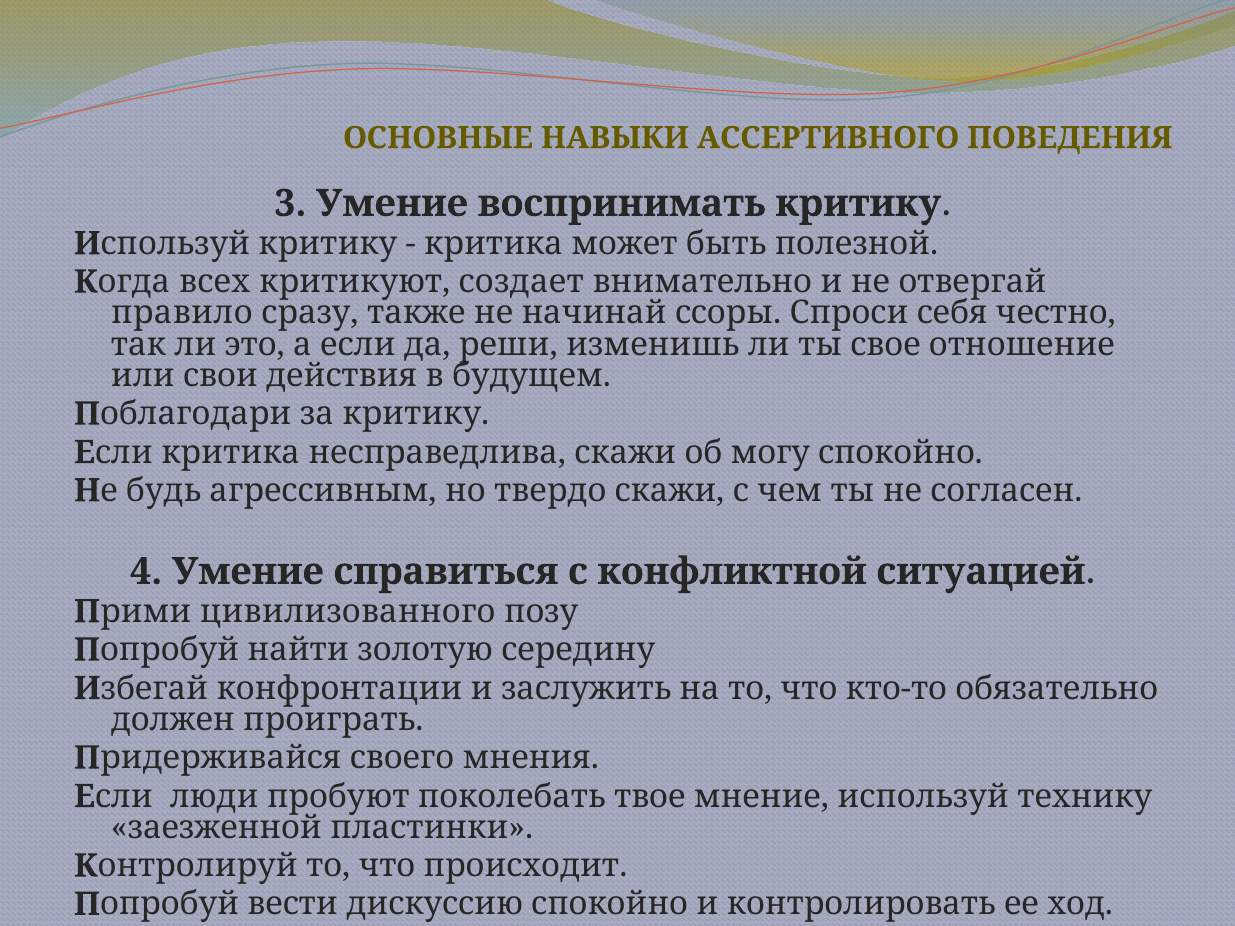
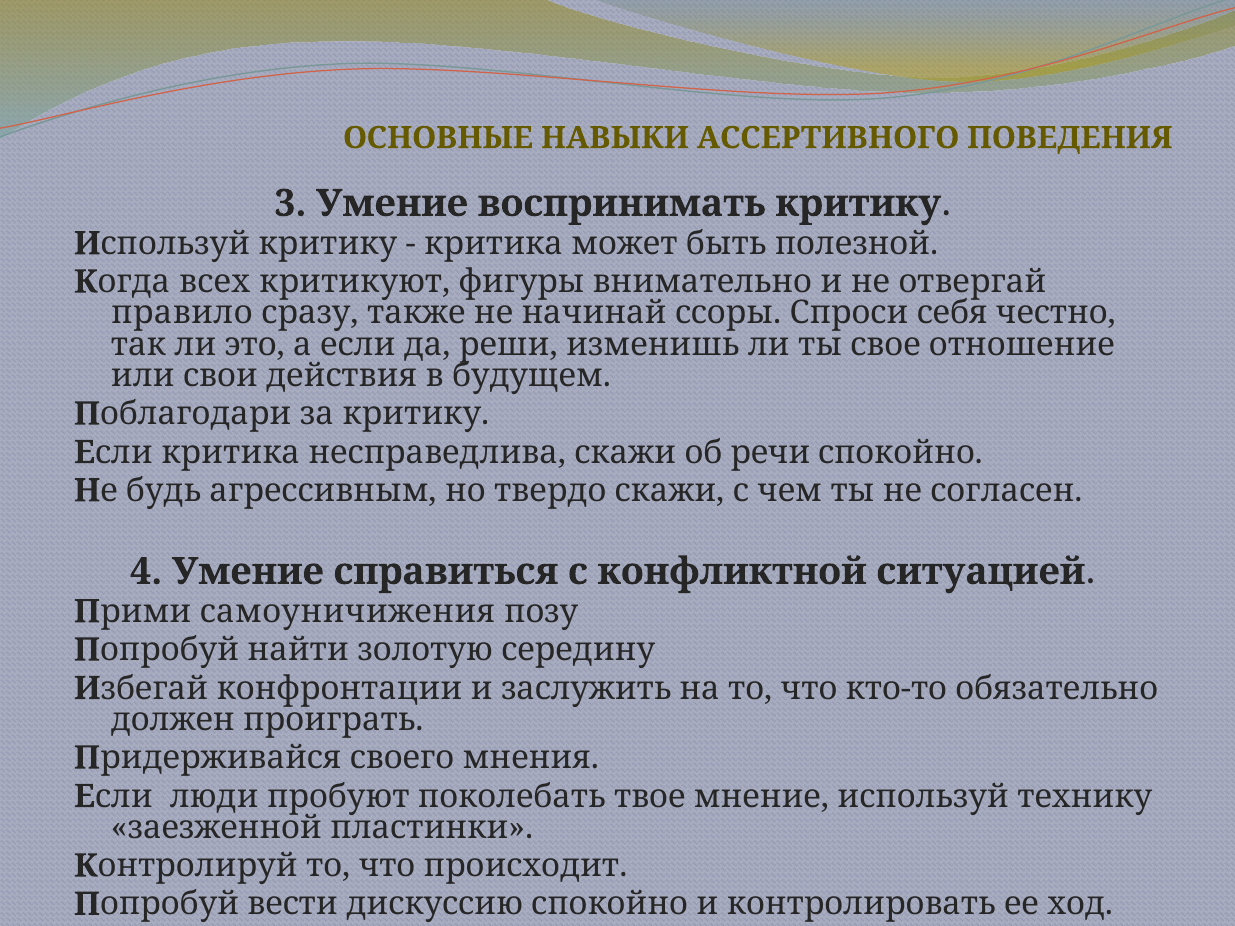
создает: создает -> фигуры (522, 282)
могу: могу -> речи (770, 452)
цивилизованного: цивилизованного -> самоуничижения (348, 612)
